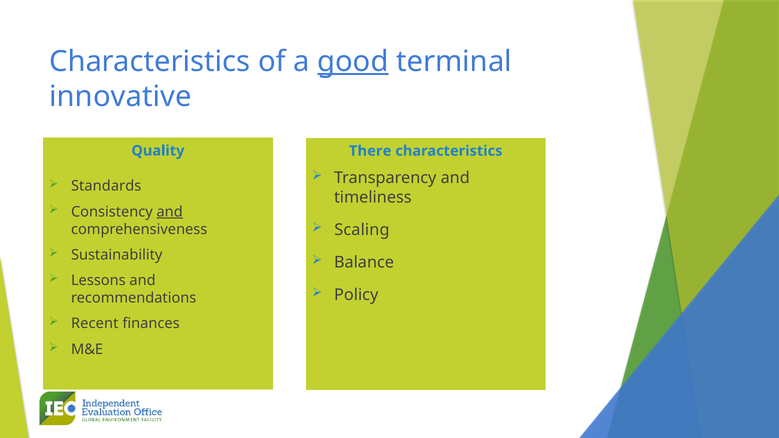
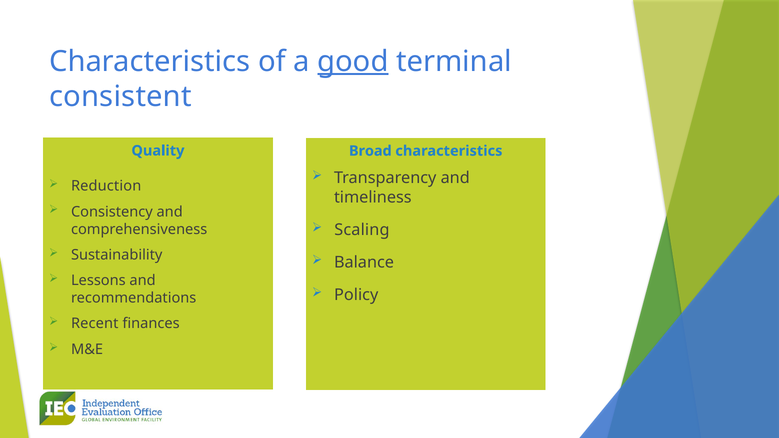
innovative: innovative -> consistent (120, 96)
There: There -> Broad (370, 151)
Standards: Standards -> Reduction (106, 186)
and underline: present -> none (170, 212)
